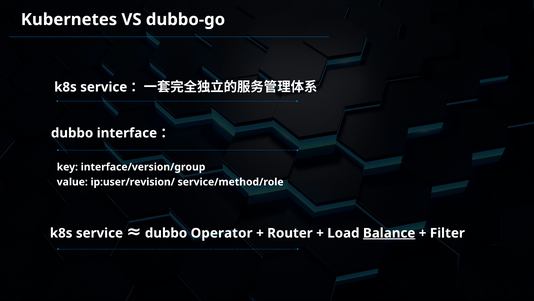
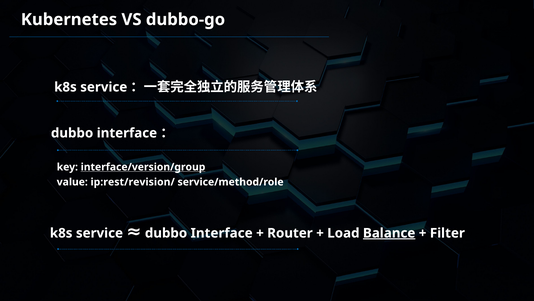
interface/version/group underline: none -> present (143, 167)
ip:user/revision/: ip:user/revision/ -> ip:rest/revision/ (133, 182)
Operator: Operator -> Interface (222, 233)
